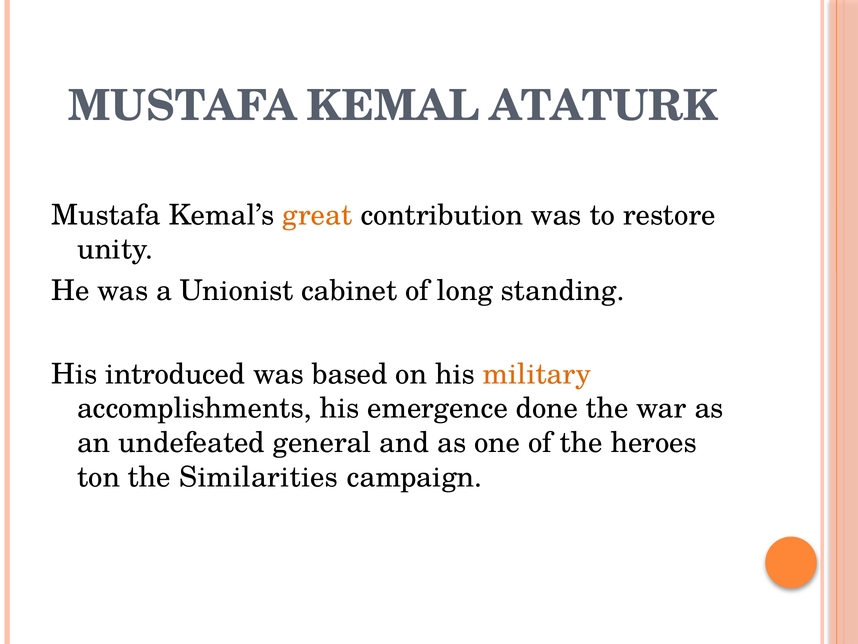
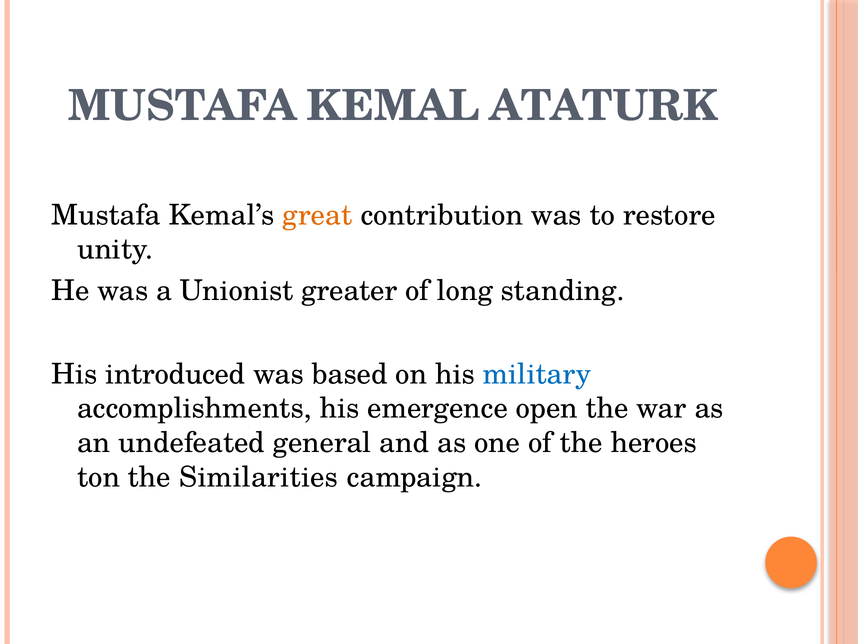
cabinet: cabinet -> greater (349, 291)
military colour: orange -> blue (537, 374)
done: done -> open (547, 408)
